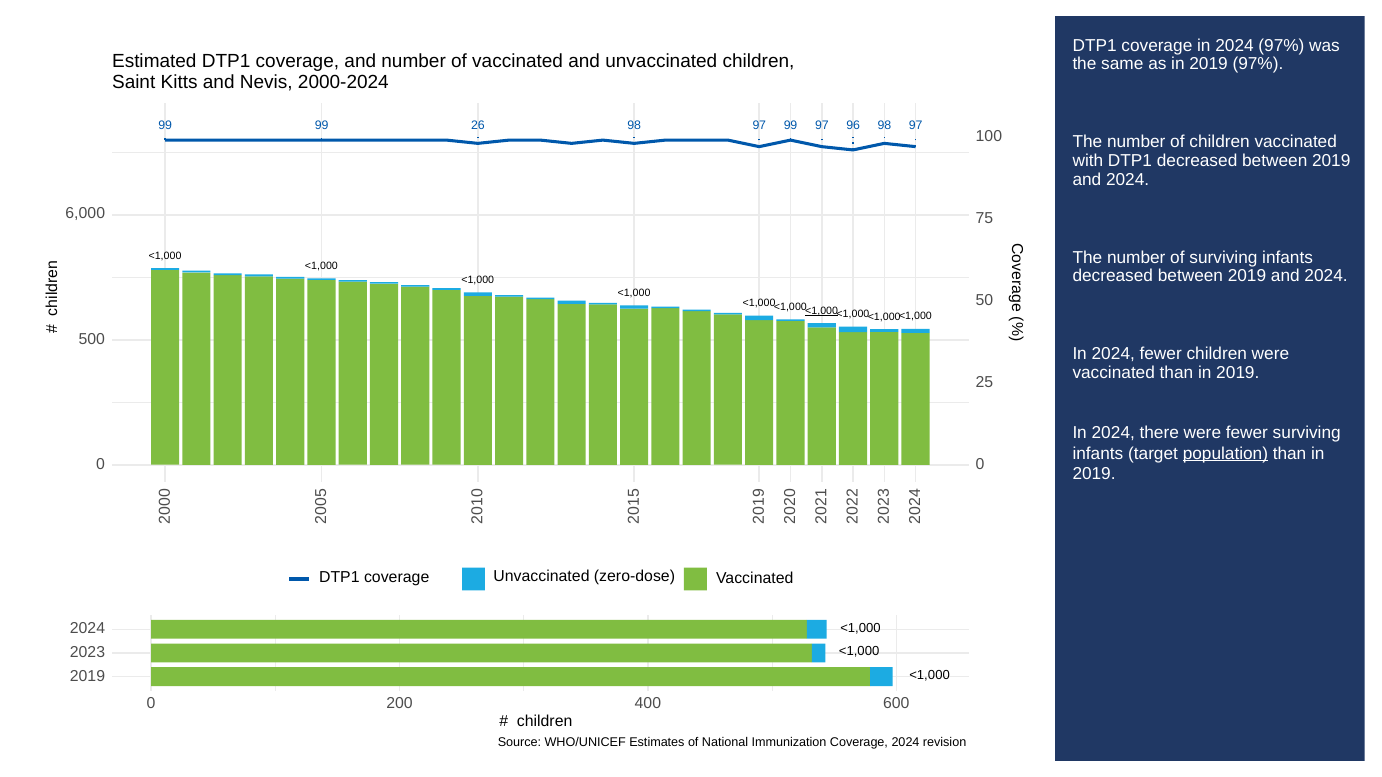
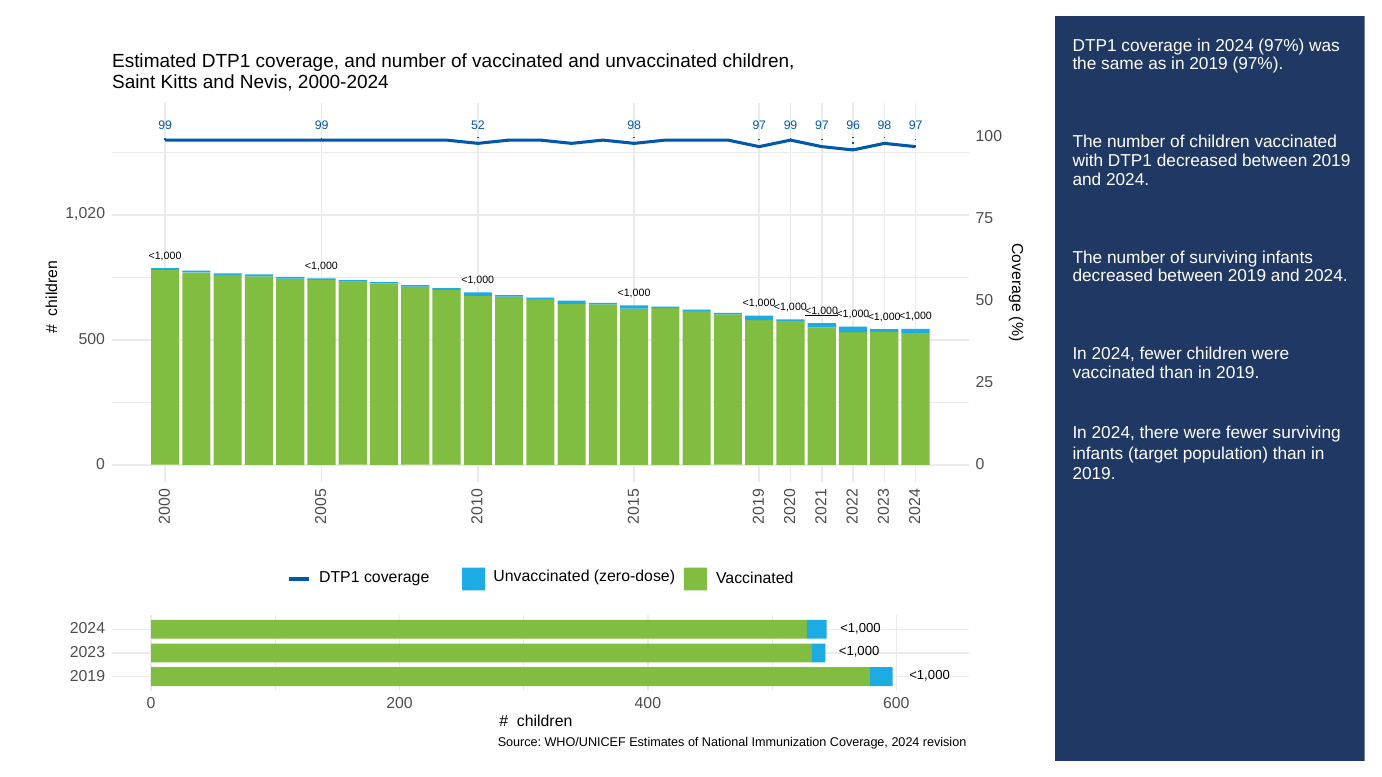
26: 26 -> 52 (478, 125)
6,000: 6,000 -> 1,020 (85, 213)
population underline: present -> none (1225, 454)
